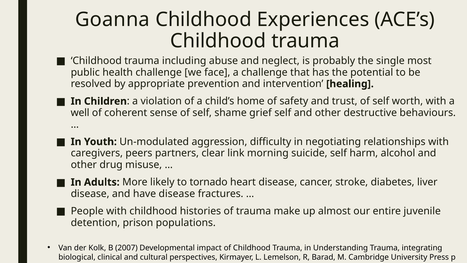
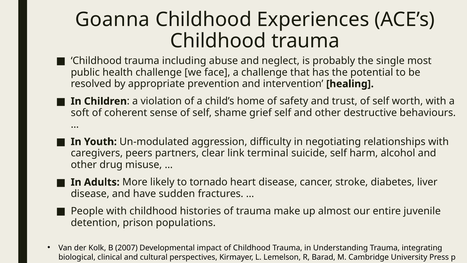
well: well -> soft (80, 113)
morning: morning -> terminal (268, 153)
have disease: disease -> sudden (177, 194)
